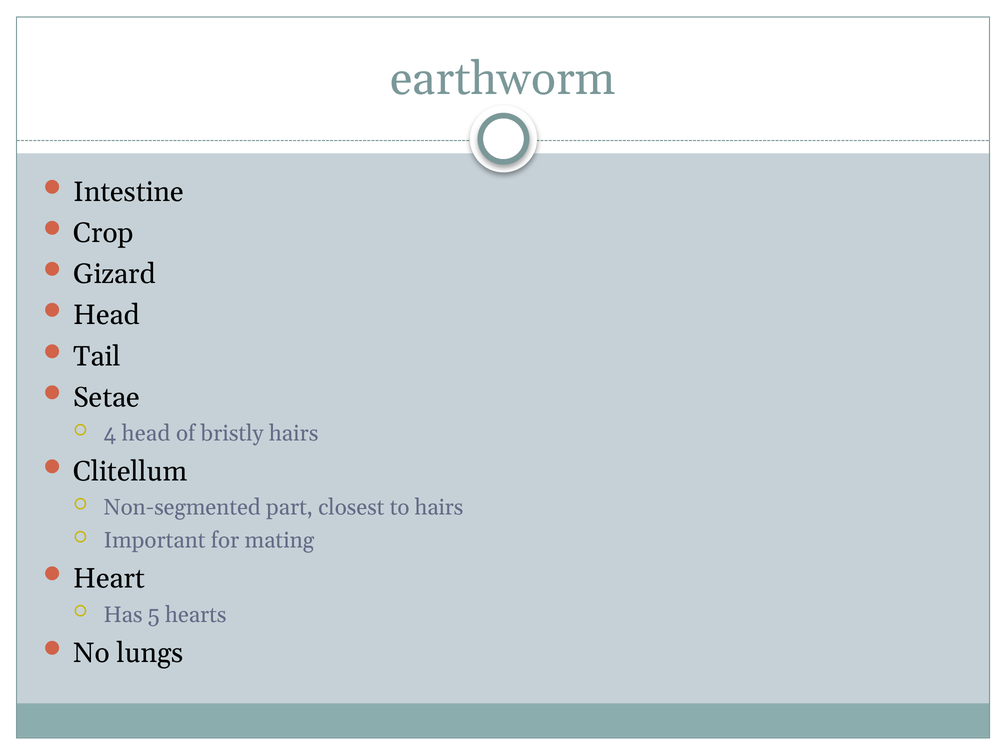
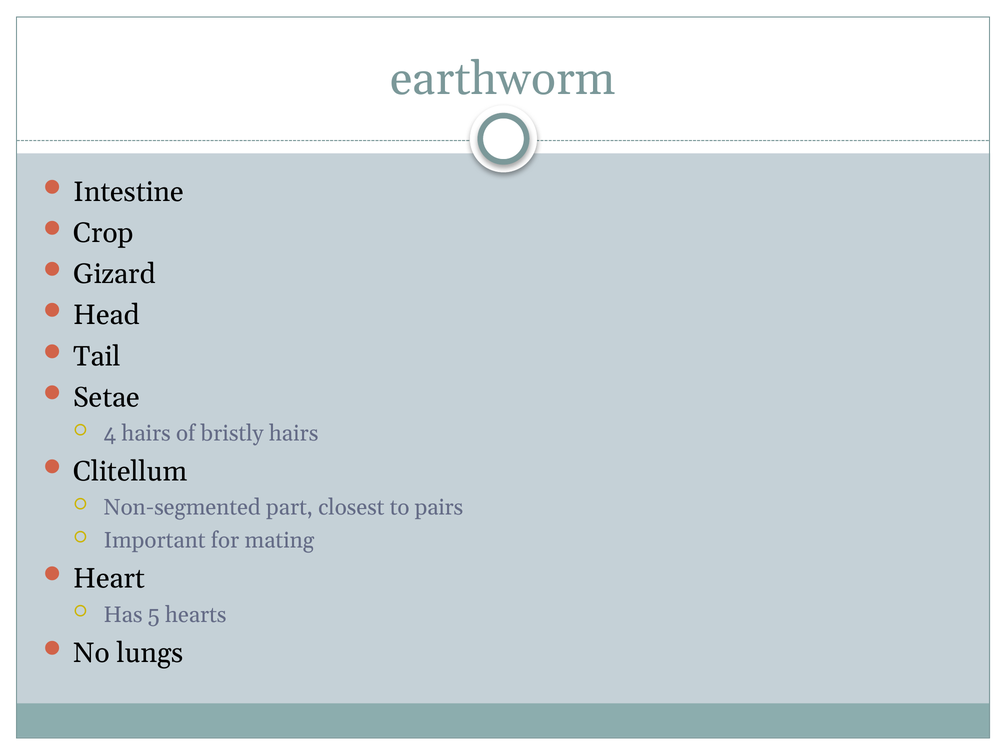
4 head: head -> hairs (146, 434)
to hairs: hairs -> pairs (439, 508)
